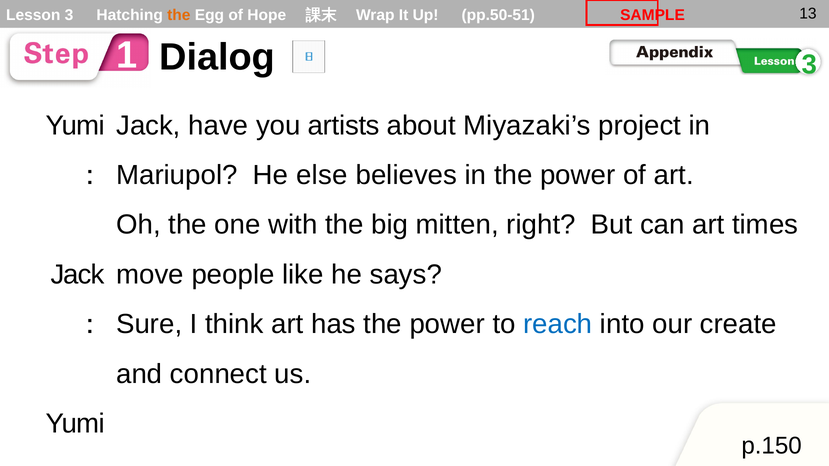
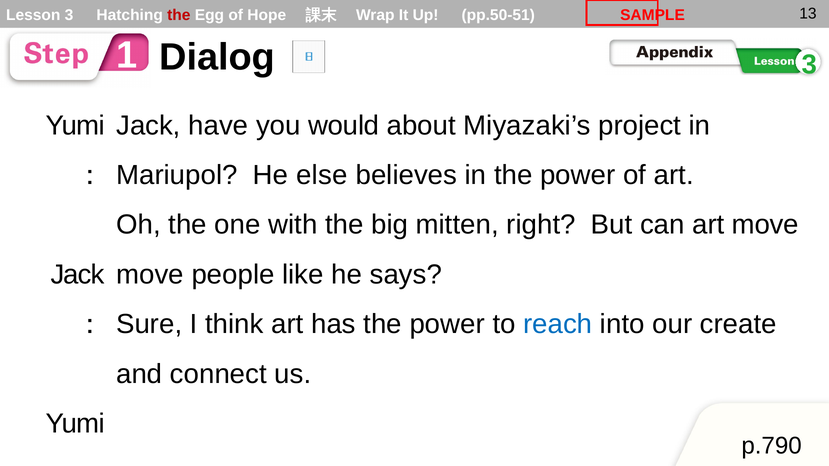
the colour: orange -> red (179, 15)
artists: artists -> would (344, 125)
art times: times -> move (765, 225)
p.150: p.150 -> p.790 (772, 446)
